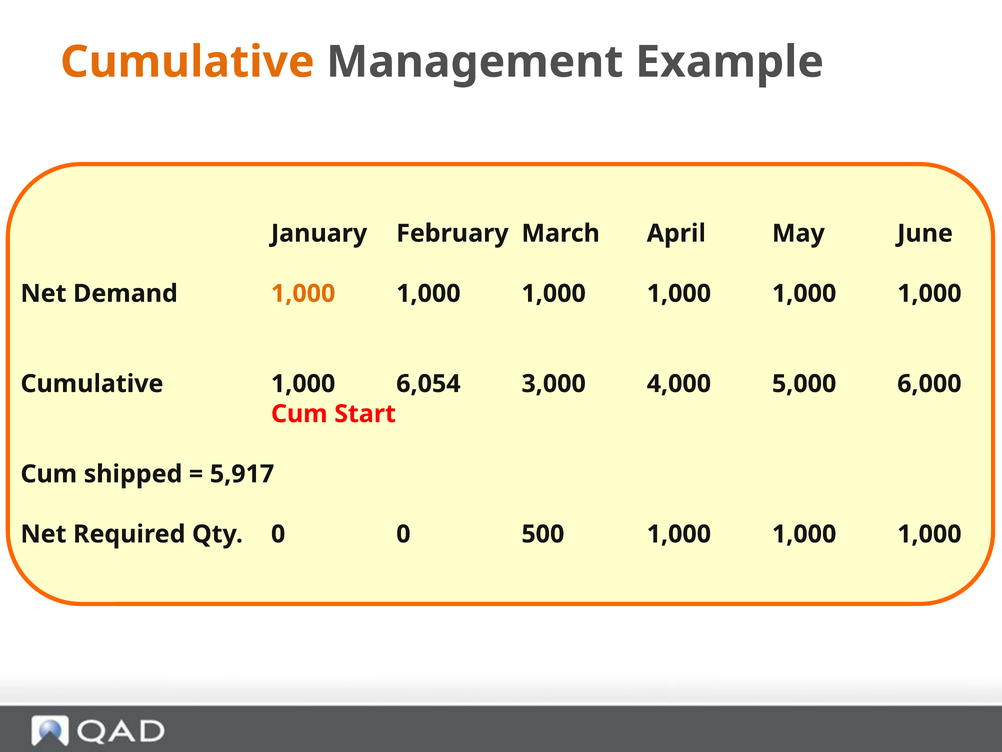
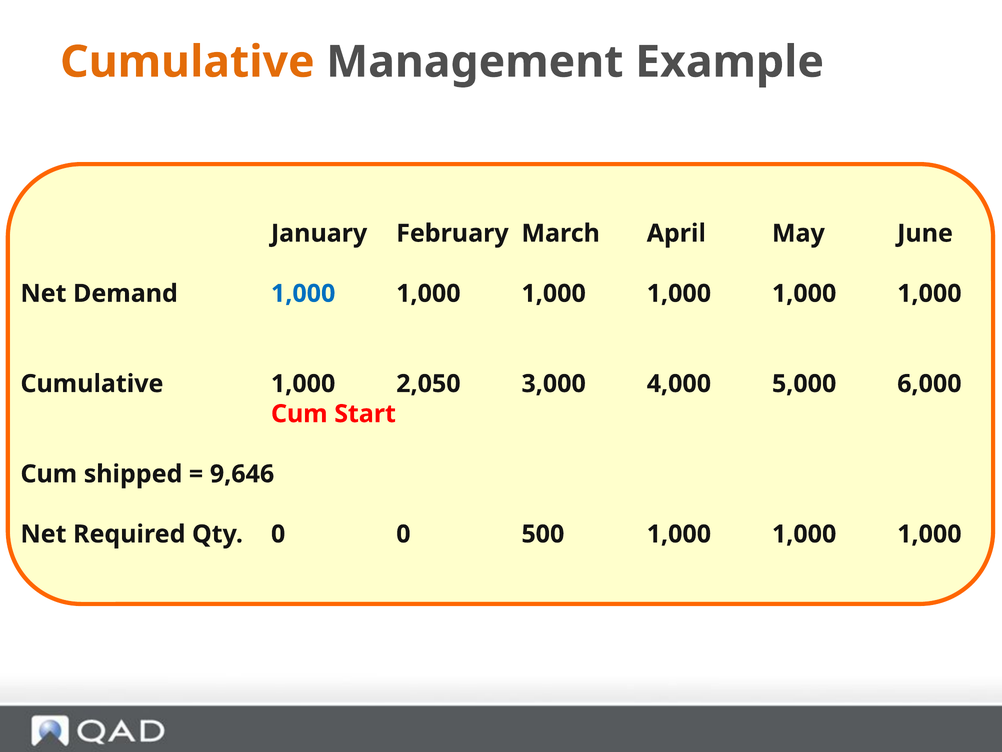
1,000 colour: orange -> blue (303, 293)
6,054: 6,054 -> 2,050 (428, 384)
5,917: 5,917 -> 9,646 (242, 474)
